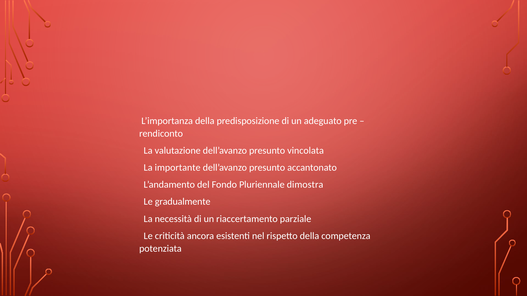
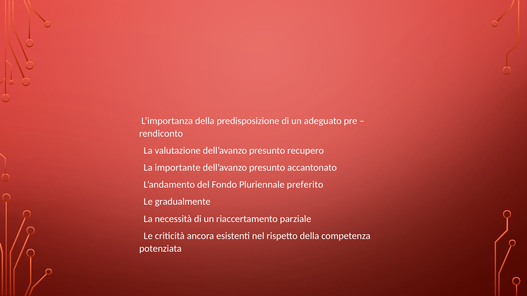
vincolata: vincolata -> recupero (306, 151)
dimostra: dimostra -> preferito (305, 185)
